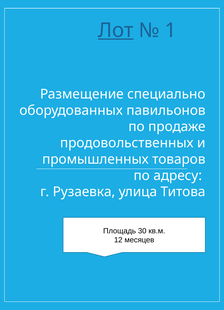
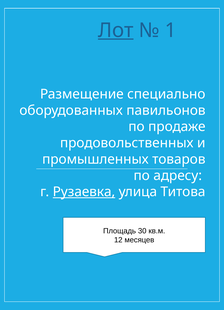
Рузаевка underline: none -> present (84, 191)
